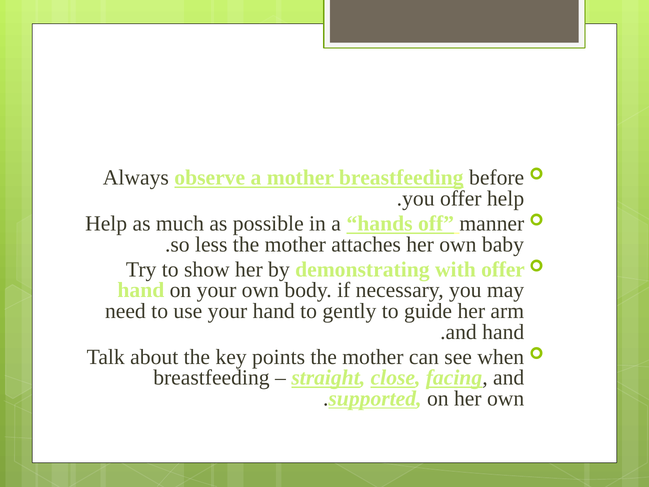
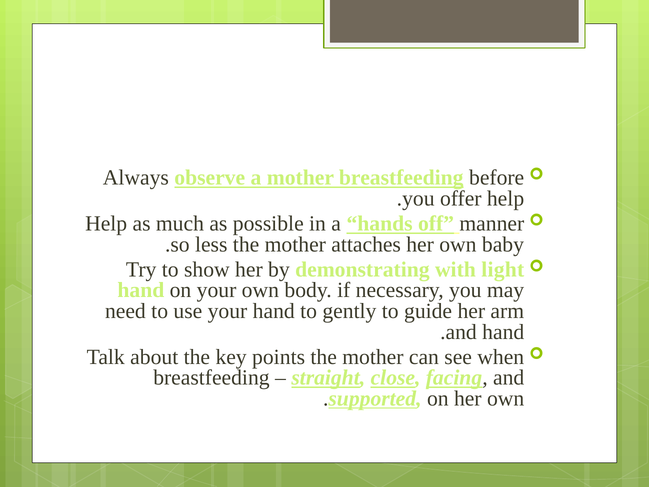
with offer: offer -> light (503, 269)
